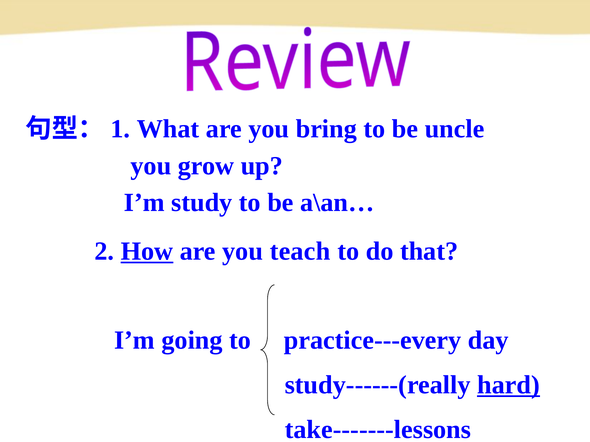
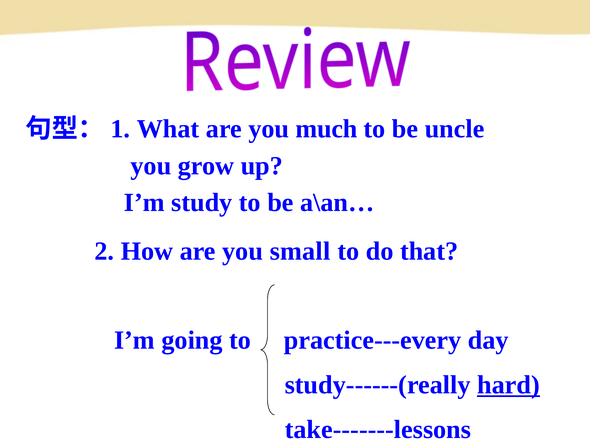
bring: bring -> much (326, 129)
How underline: present -> none (147, 252)
teach: teach -> small (300, 252)
